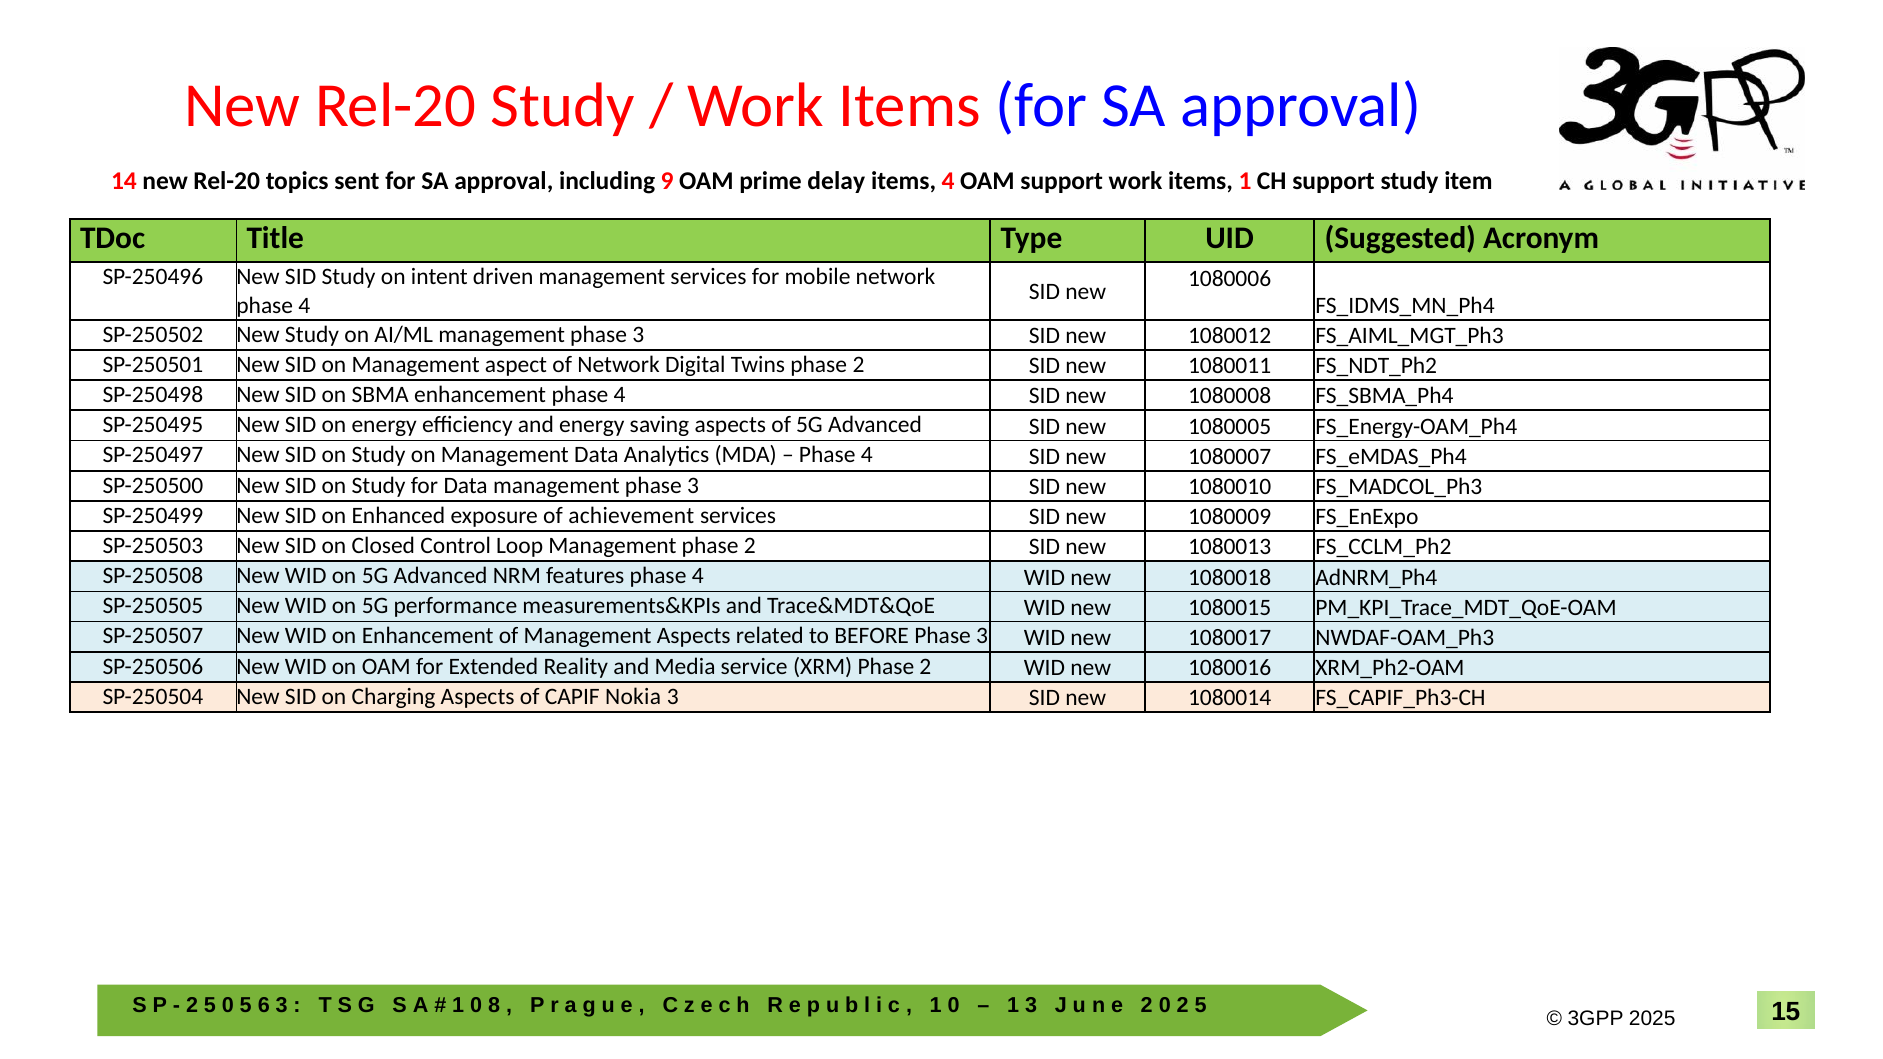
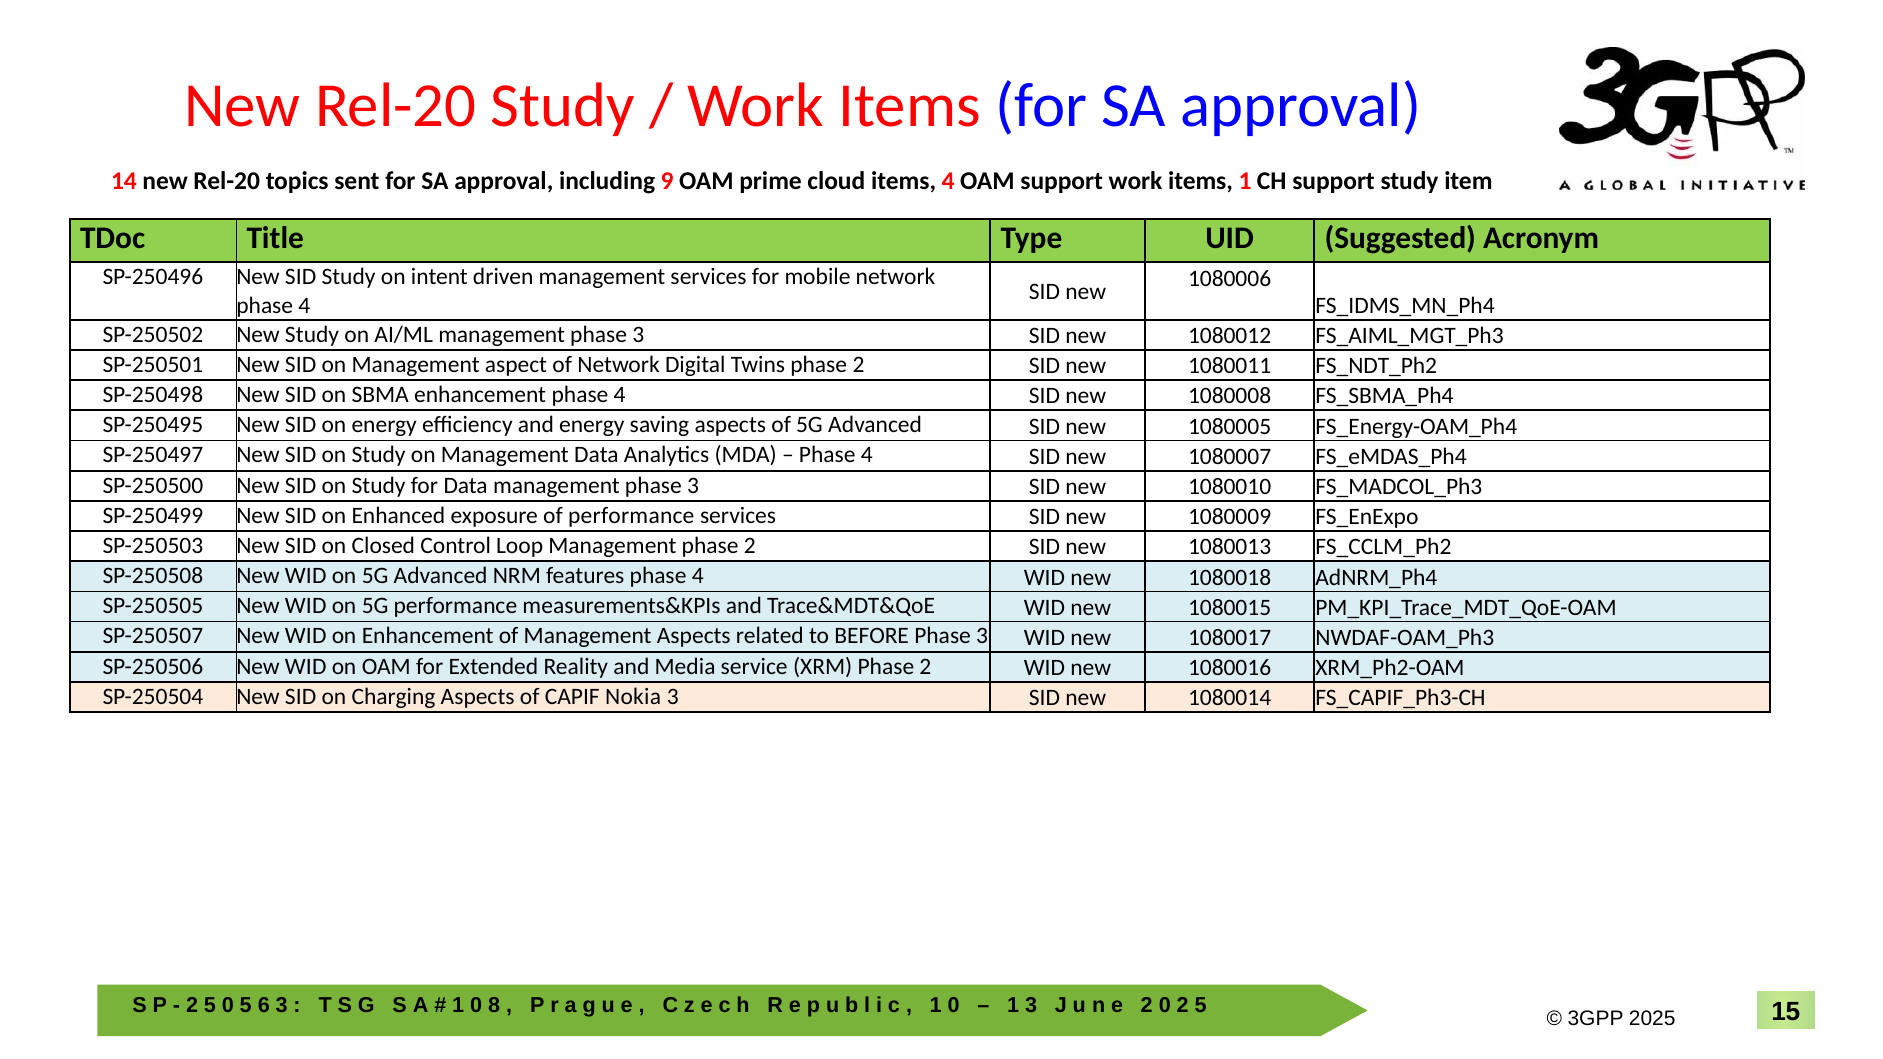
delay: delay -> cloud (836, 182)
of achievement: achievement -> performance (631, 516)
